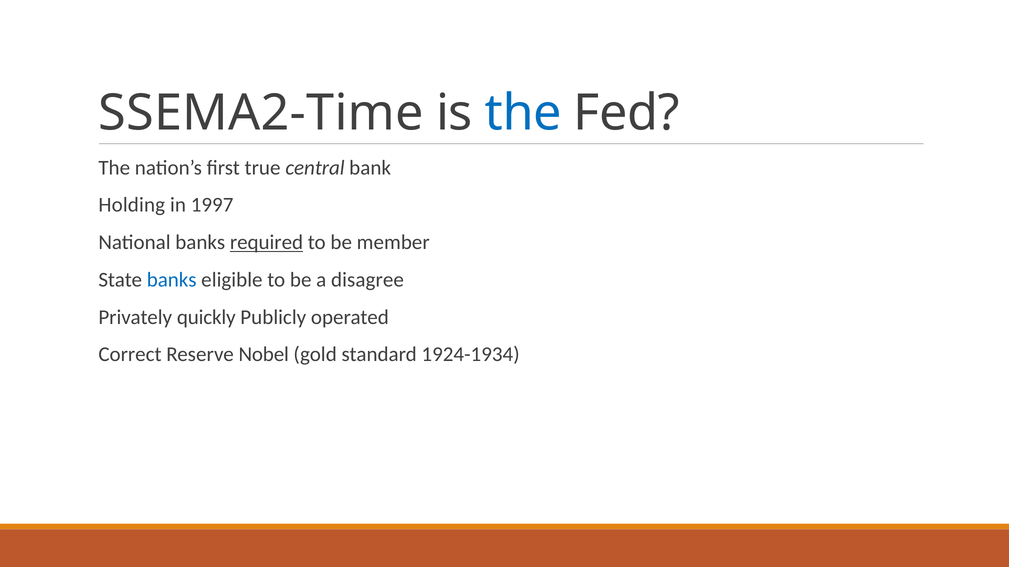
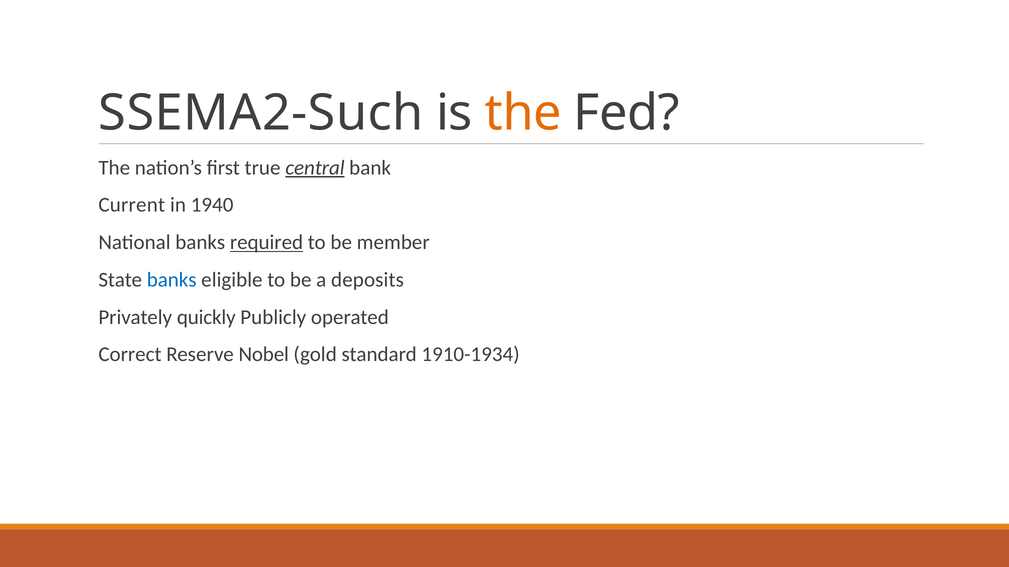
SSEMA2-Time: SSEMA2-Time -> SSEMA2-Such (261, 113)
the colour: blue -> orange (523, 113)
central underline: none -> present (315, 168)
Holding: Holding -> Current (132, 205)
1997: 1997 -> 1940 (212, 205)
disagree: disagree -> deposits (367, 280)
1924-1934: 1924-1934 -> 1910-1934 (471, 355)
